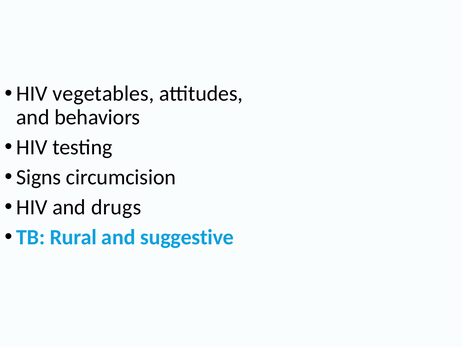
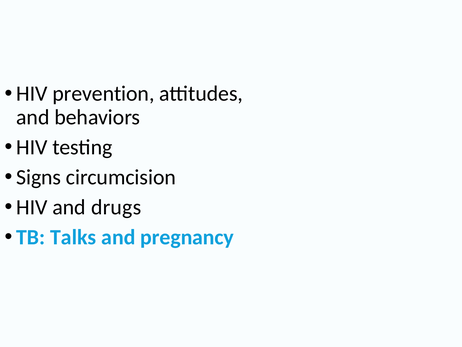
vegetables: vegetables -> prevention (103, 93)
Rural: Rural -> Talks (73, 237)
suggestive: suggestive -> pregnancy (187, 237)
